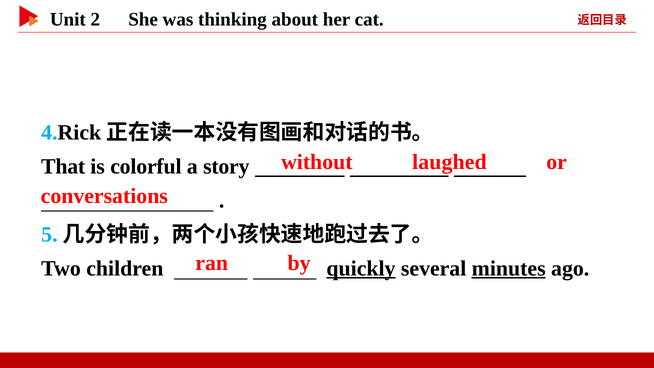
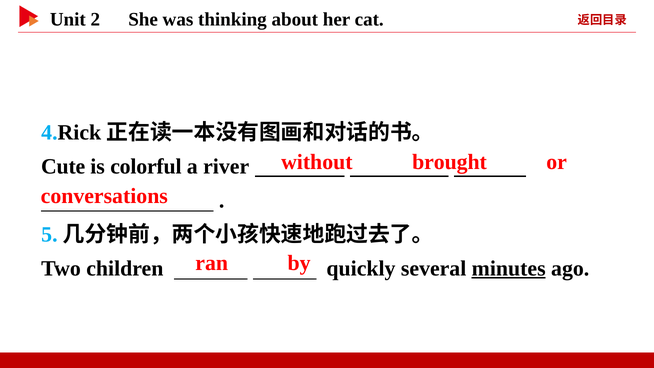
laughed: laughed -> brought (450, 162)
That: That -> Cute (63, 166)
story: story -> river (226, 166)
quickly underline: present -> none (361, 268)
